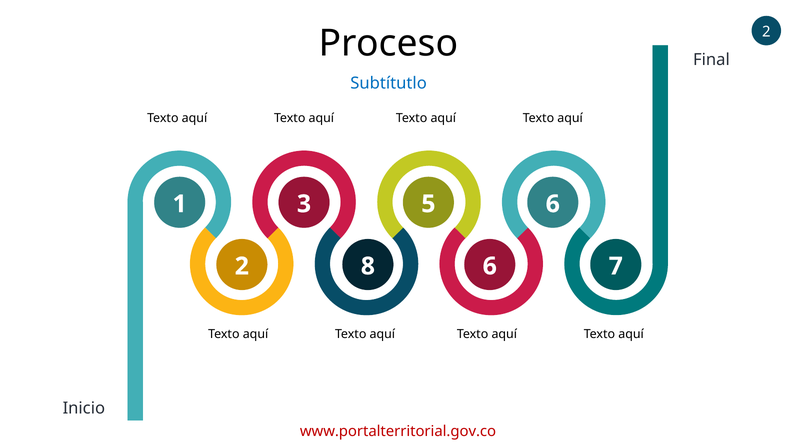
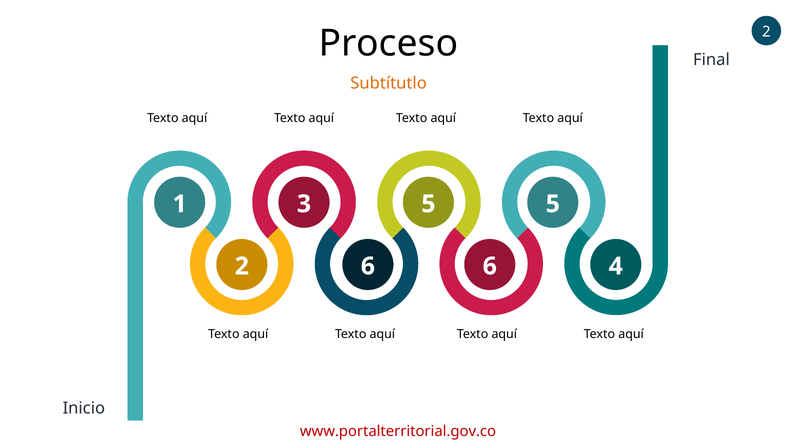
Subtítutlo colour: blue -> orange (389, 83)
1 6: 6 -> 5 (553, 204)
2 8: 8 -> 6 (368, 266)
7: 7 -> 4 (616, 266)
